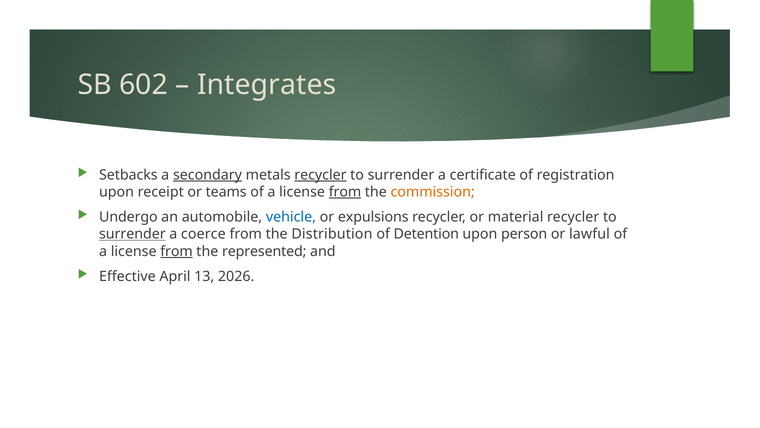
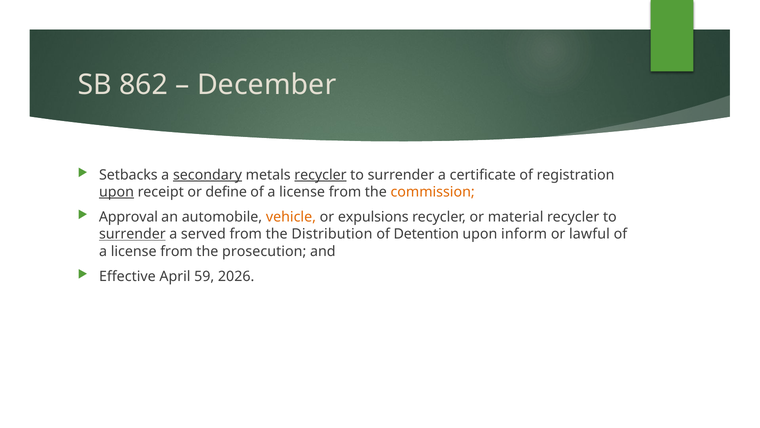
602: 602 -> 862 (144, 85)
Integrates: Integrates -> December (267, 85)
upon underline: none -> present (117, 192)
teams: teams -> define (226, 192)
from underline: present -> none (345, 192)
Undergo: Undergo -> Approval (128, 217)
vehicle colour: blue -> orange (291, 217)
coerce: coerce -> served (203, 234)
person: person -> inform (524, 234)
from underline: present -> none (177, 251)
represented: represented -> prosecution (264, 251)
13: 13 -> 59 (204, 276)
